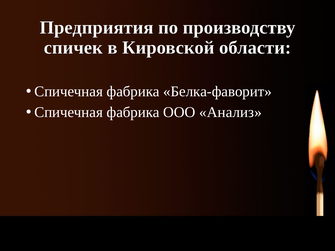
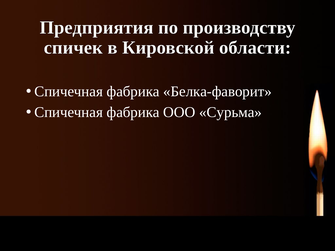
Анализ: Анализ -> Сурьма (231, 112)
